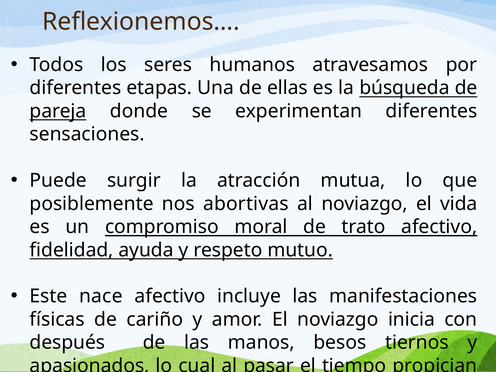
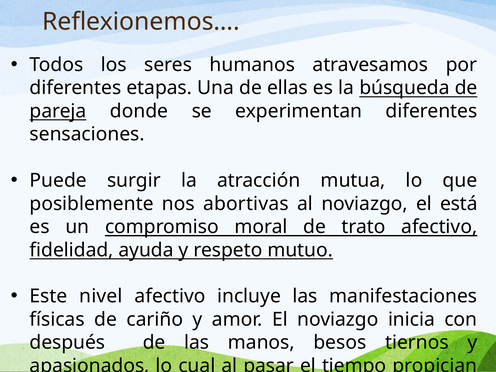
vida: vida -> está (459, 204)
nace: nace -> nivel (101, 296)
